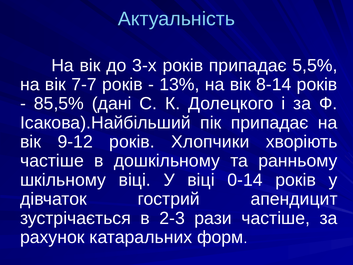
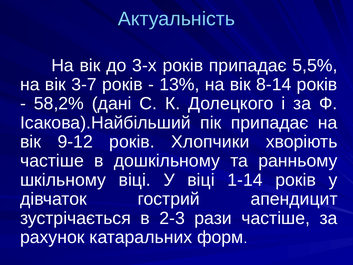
7-7: 7-7 -> 3-7 (84, 84)
85,5%: 85,5% -> 58,2% (59, 104)
0-14: 0-14 -> 1-14 (245, 180)
